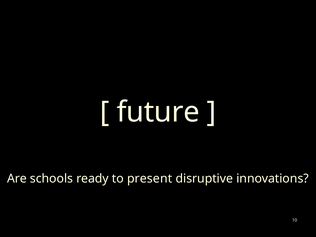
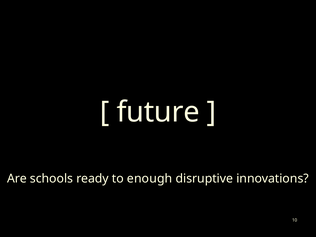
present: present -> enough (150, 179)
